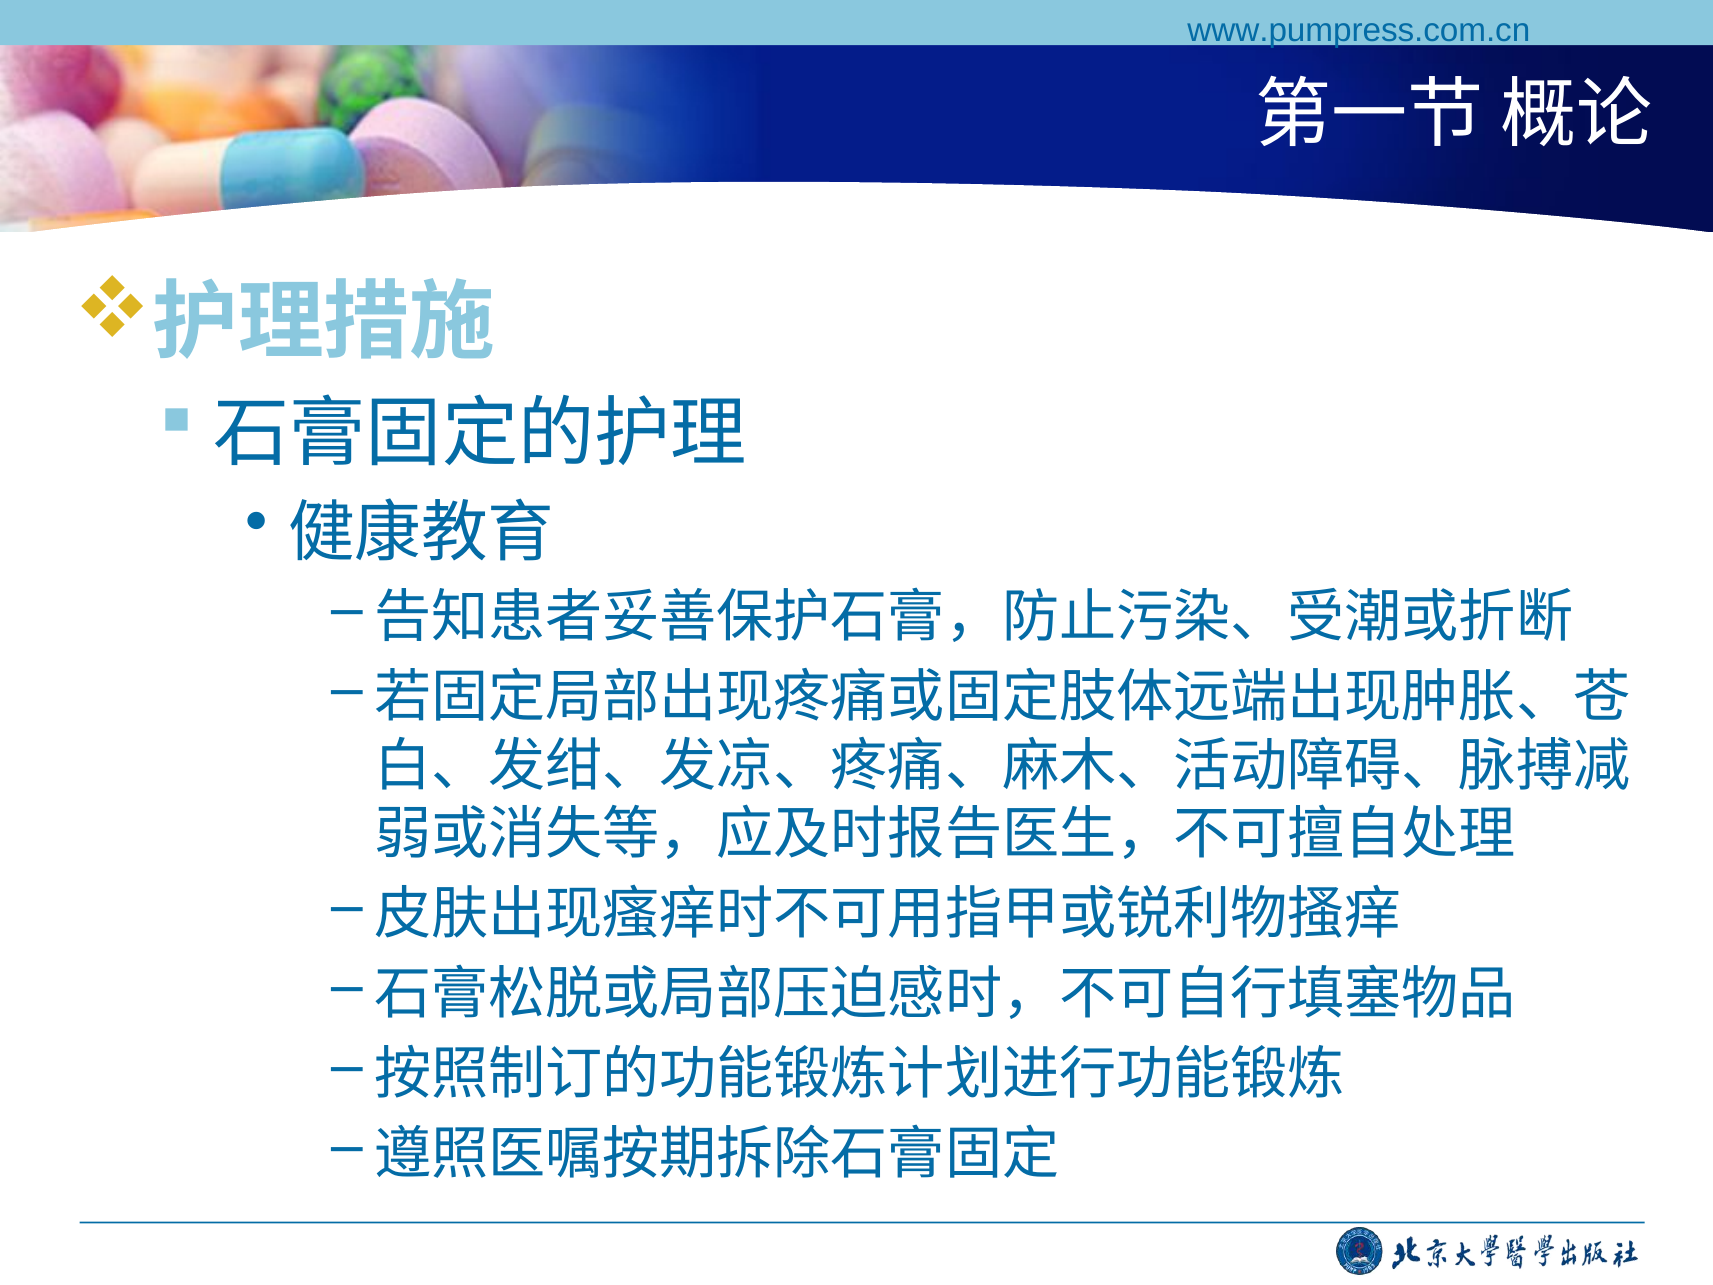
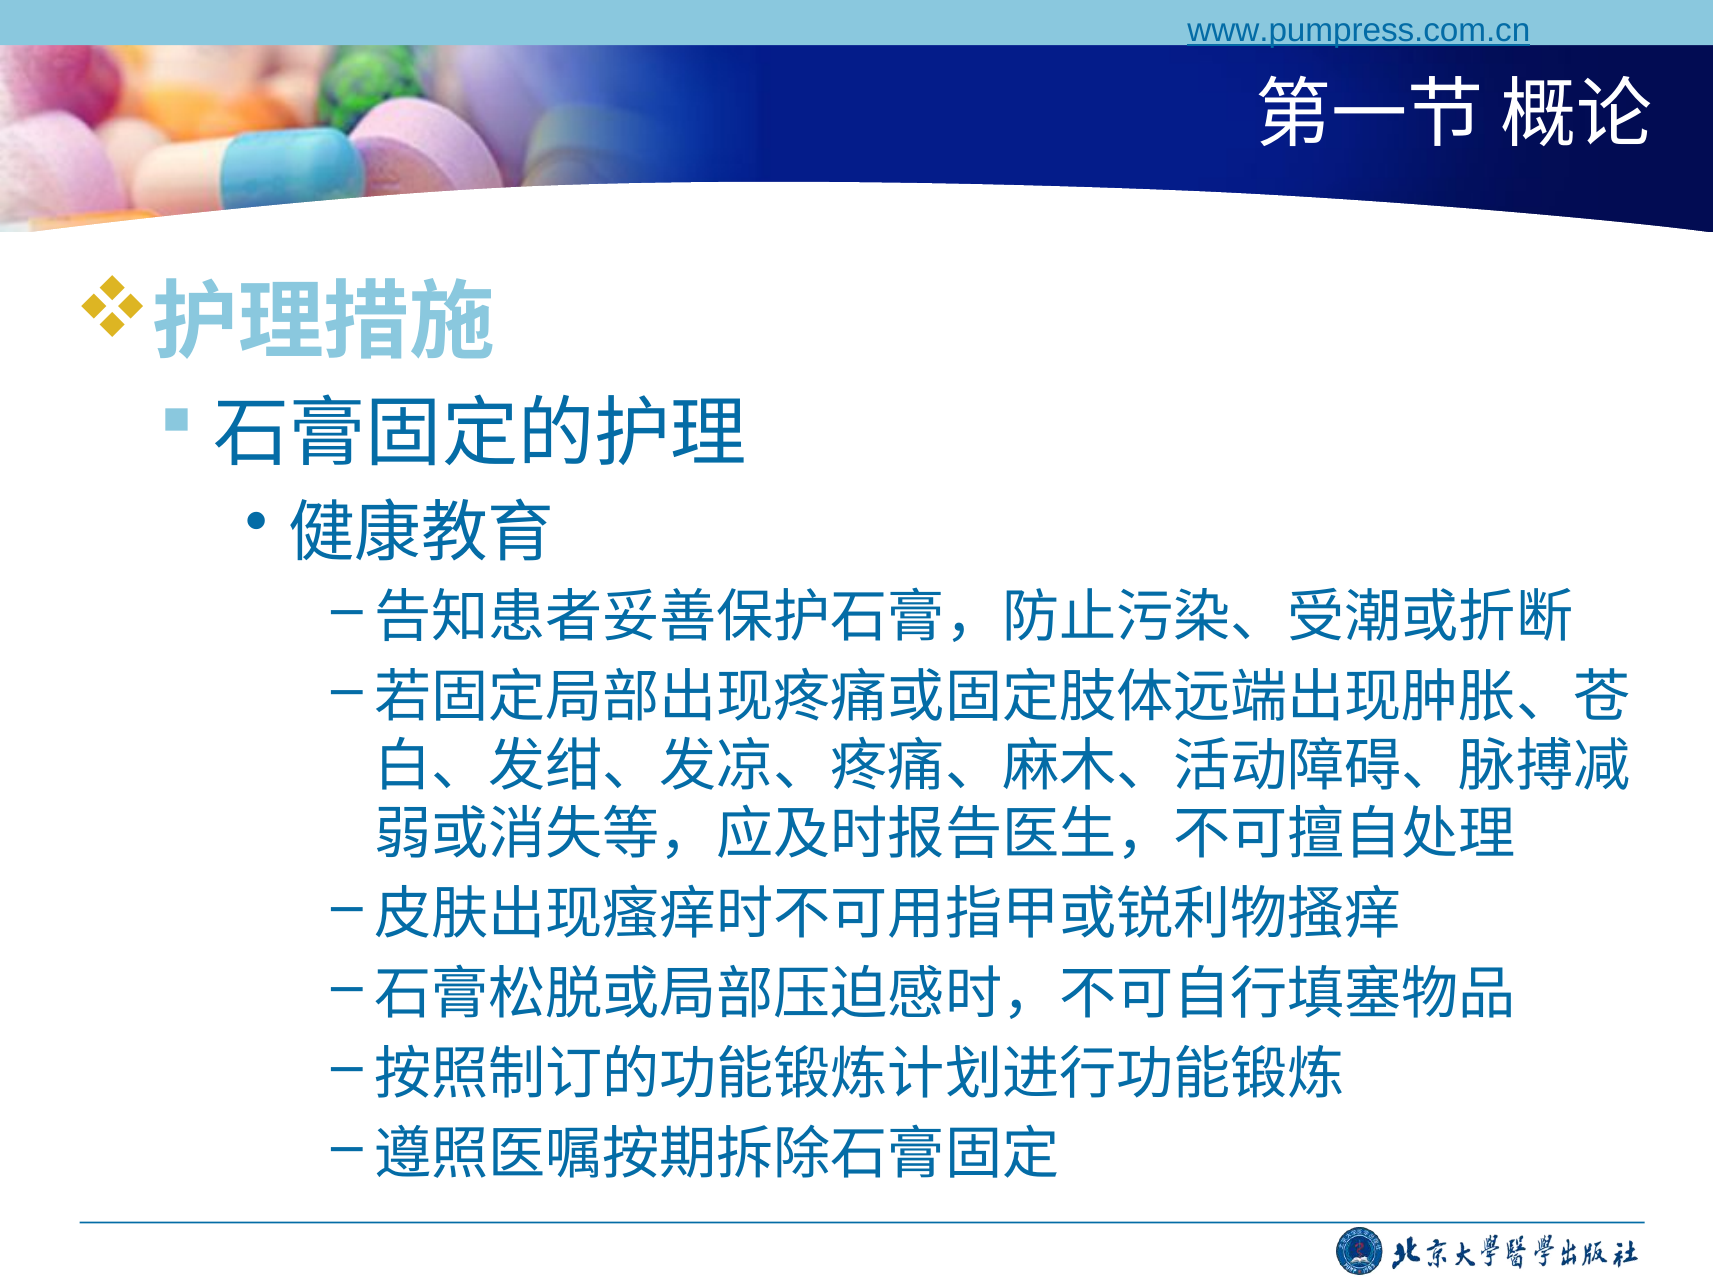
www.pumpress.com.cn underline: none -> present (1359, 31)
